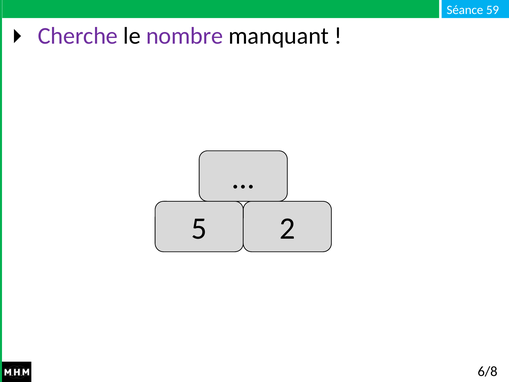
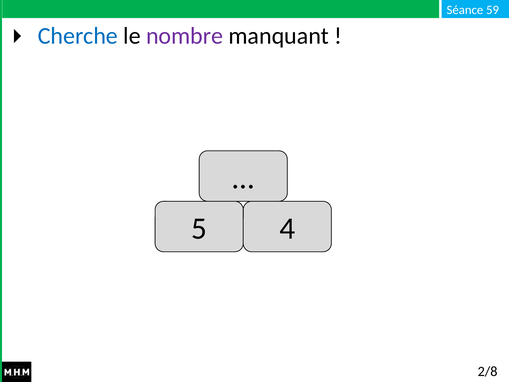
Cherche colour: purple -> blue (78, 36)
2: 2 -> 4 (287, 229)
6/8: 6/8 -> 2/8 (488, 371)
